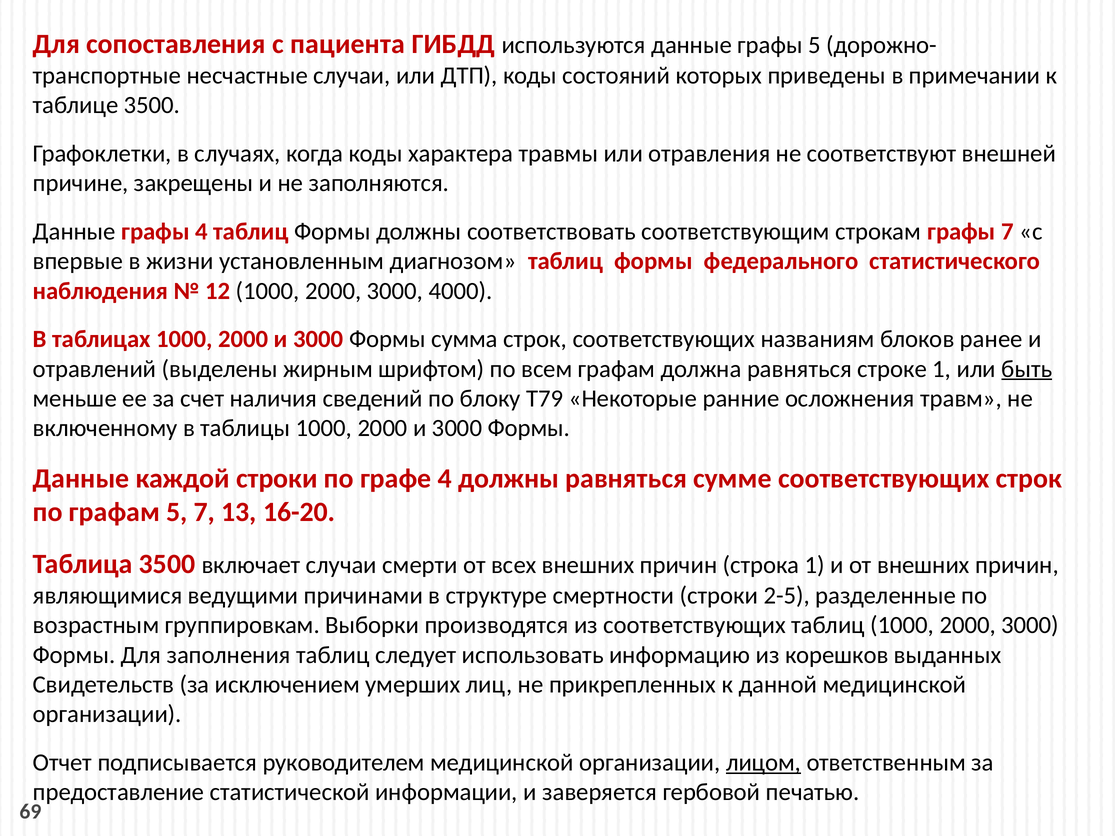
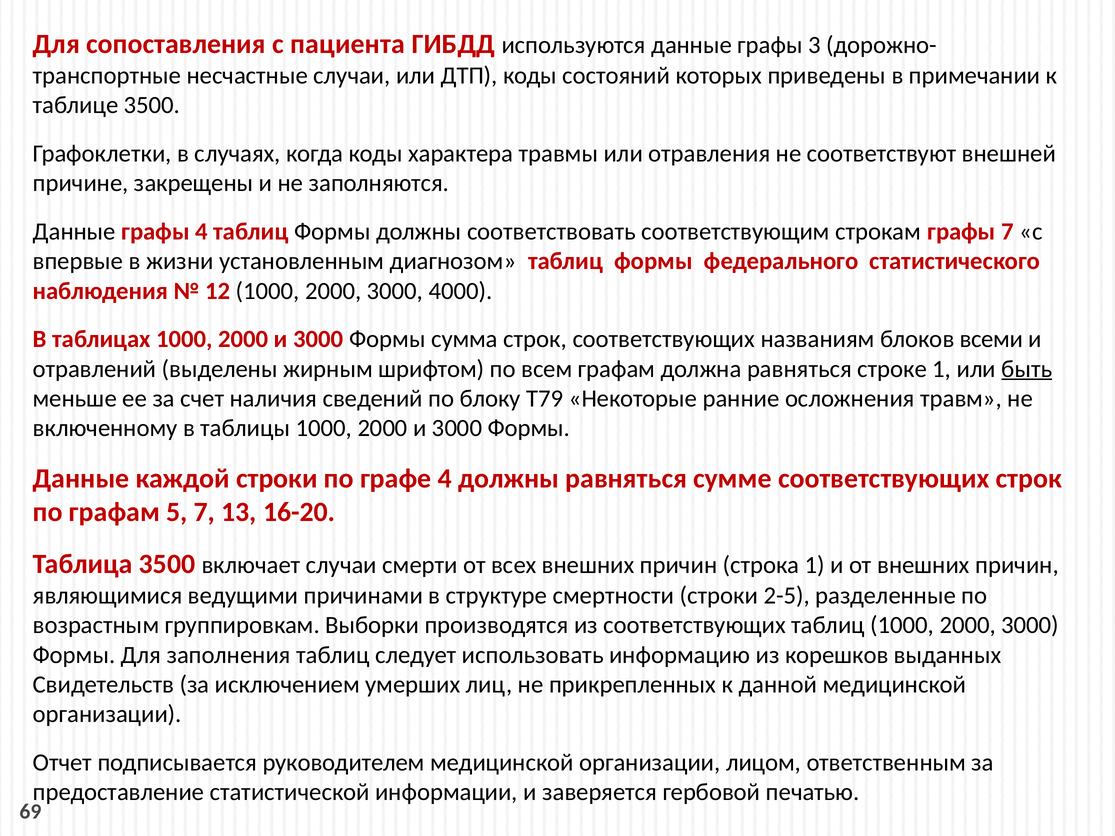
графы 5: 5 -> 3 (814, 45)
ранее: ранее -> всеми (991, 339)
лицом underline: present -> none (763, 763)
